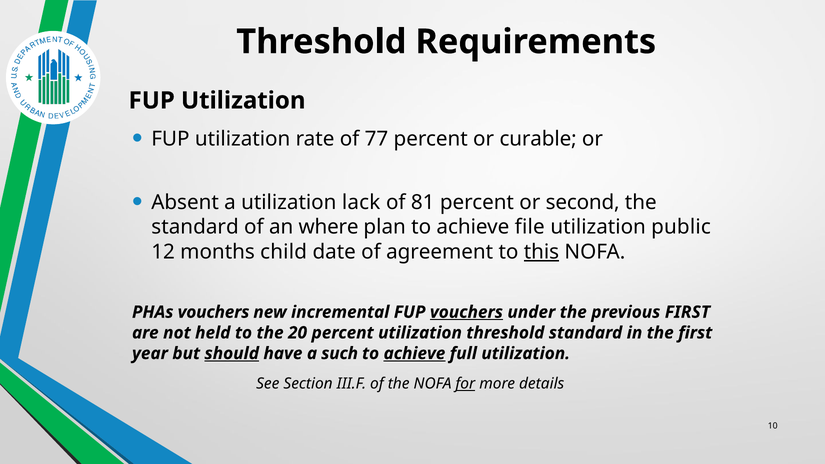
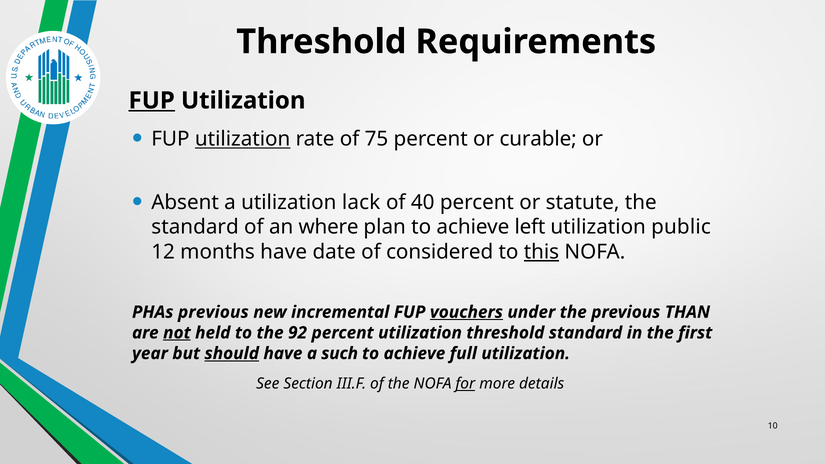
FUP underline: none -> present (152, 101)
utilization underline: none -> present (243, 139)
77: 77 -> 75 (376, 139)
81: 81 -> 40 (423, 202)
second: second -> statute (583, 202)
file: file -> left (530, 227)
months child: child -> have (284, 252)
agreement: agreement -> considered (440, 252)
PHAs vouchers: vouchers -> previous (213, 312)
previous FIRST: FIRST -> THAN (687, 312)
not underline: none -> present (177, 333)
20: 20 -> 92 (298, 333)
achieve underline: present -> none (414, 353)
